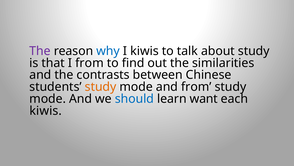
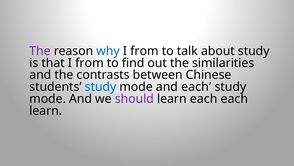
kiwis: kiwis -> from (144, 51)
study colour: orange -> blue (101, 87)
and from: from -> each (196, 87)
should colour: blue -> purple (134, 98)
learn want: want -> each (204, 98)
kiwis: kiwis -> learn (46, 110)
